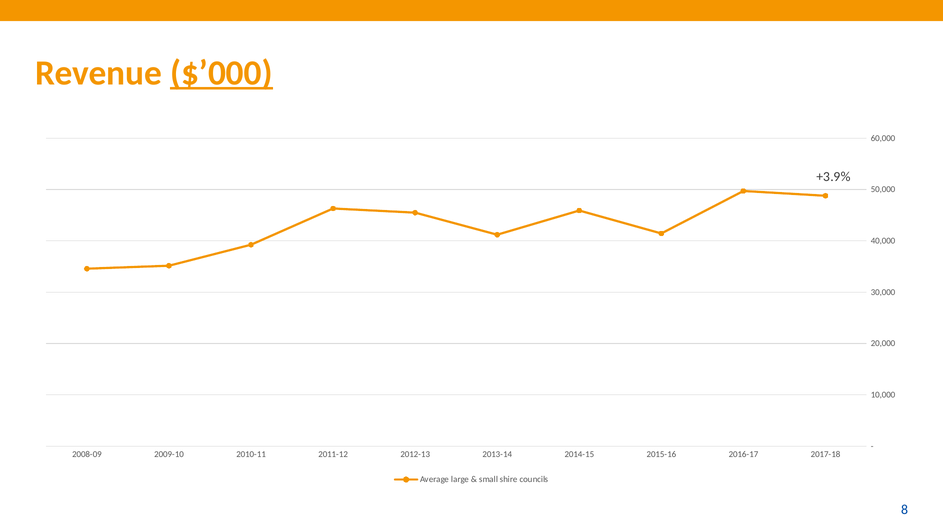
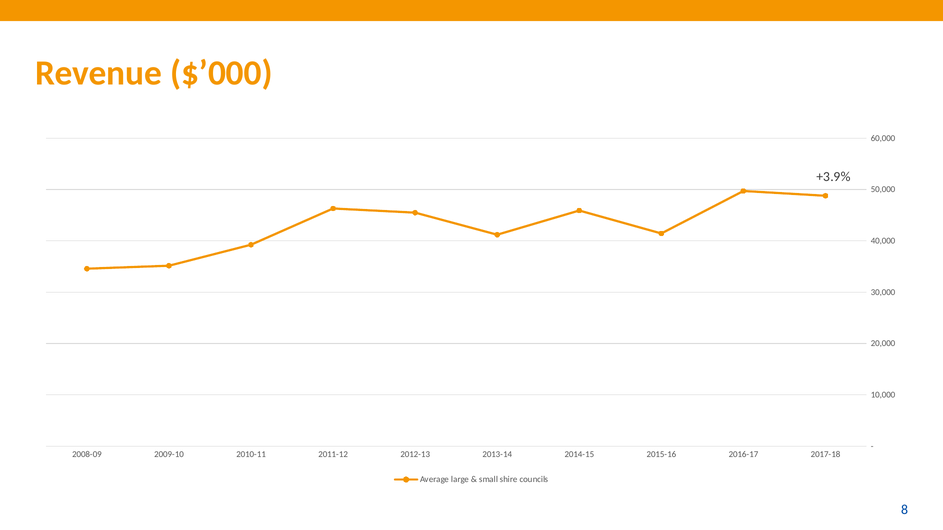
$’000 underline: present -> none (221, 73)
